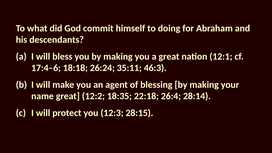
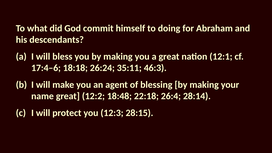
18:35: 18:35 -> 18:48 (119, 96)
